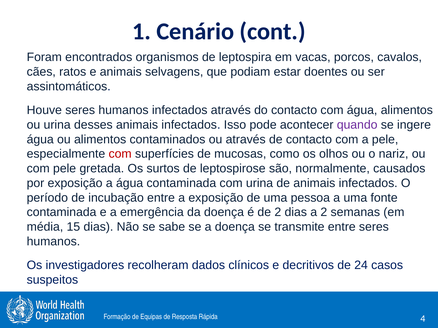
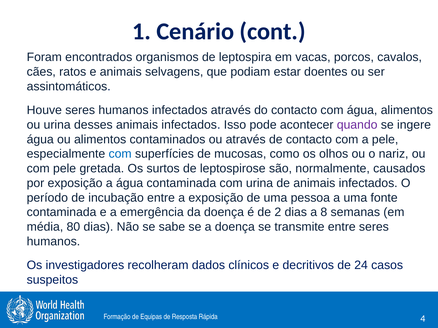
com colour: red -> blue (120, 154)
a 2: 2 -> 8 (324, 213)
15: 15 -> 80 (73, 227)
